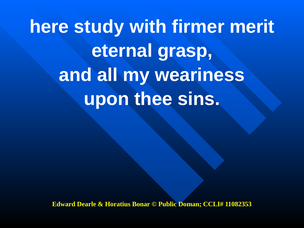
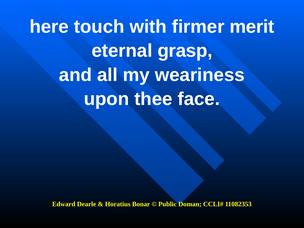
study: study -> touch (99, 27)
sins: sins -> face (199, 99)
